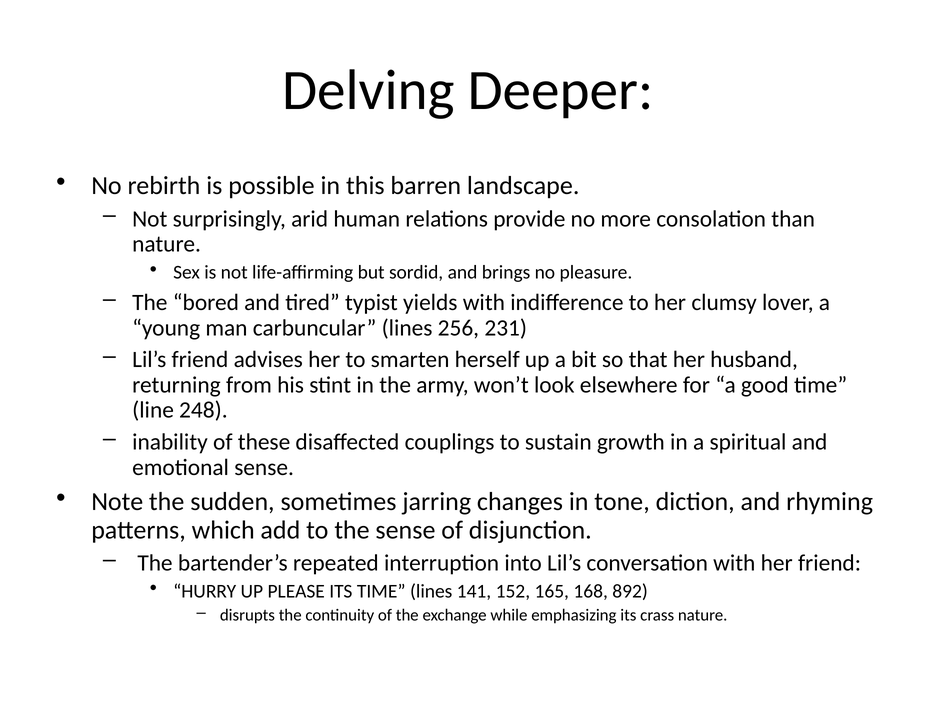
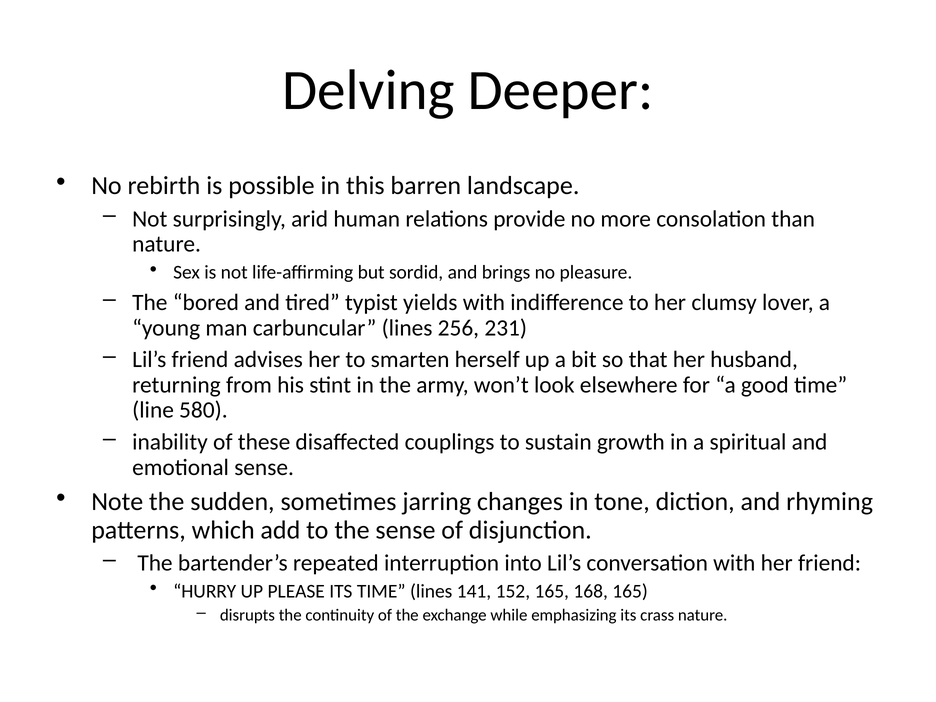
248: 248 -> 580 (203, 410)
168 892: 892 -> 165 (630, 591)
